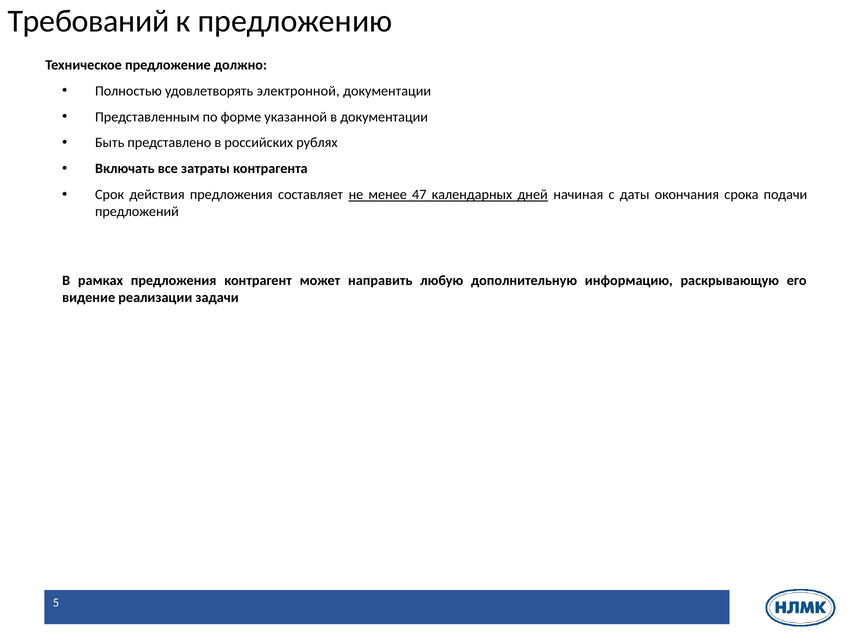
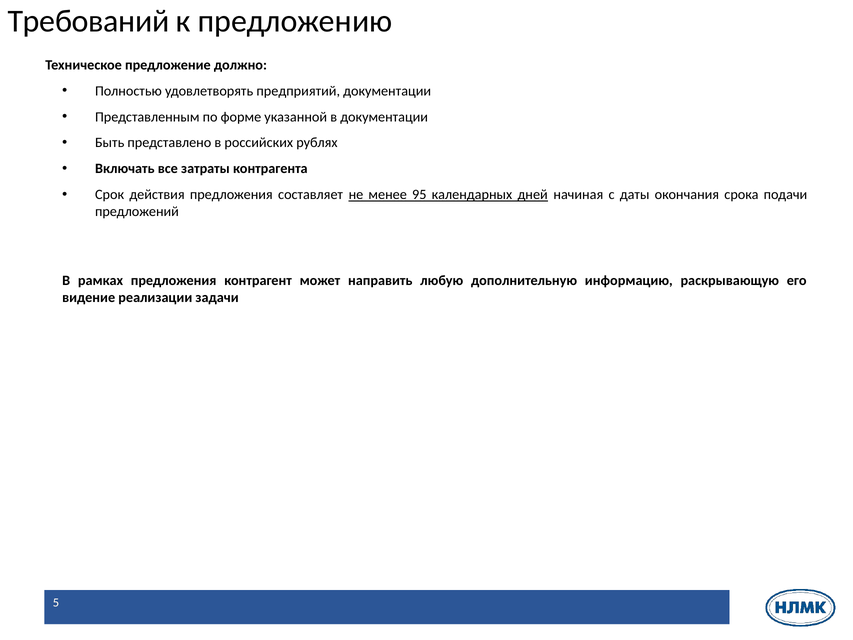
электронной: электронной -> предприятий (298, 91)
47: 47 -> 95 (419, 195)
